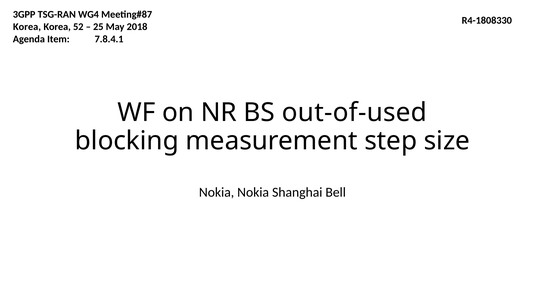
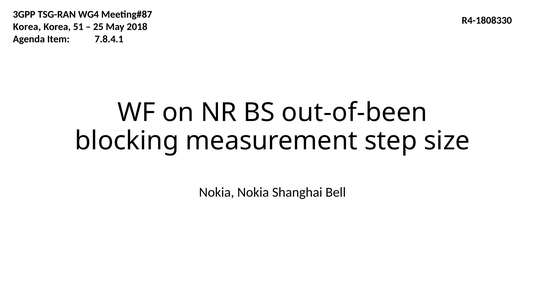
52: 52 -> 51 (78, 27)
out-of-used: out-of-used -> out-of-been (354, 112)
